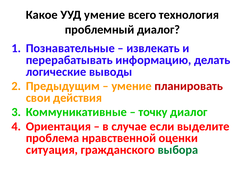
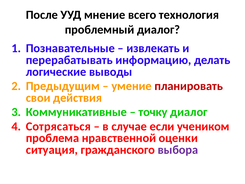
Какое: Какое -> После (42, 15)
УУД умение: умение -> мнение (105, 15)
Ориентация: Ориентация -> Сотрясаться (58, 126)
выделите: выделите -> учеником (203, 126)
выбора colour: green -> purple (178, 150)
